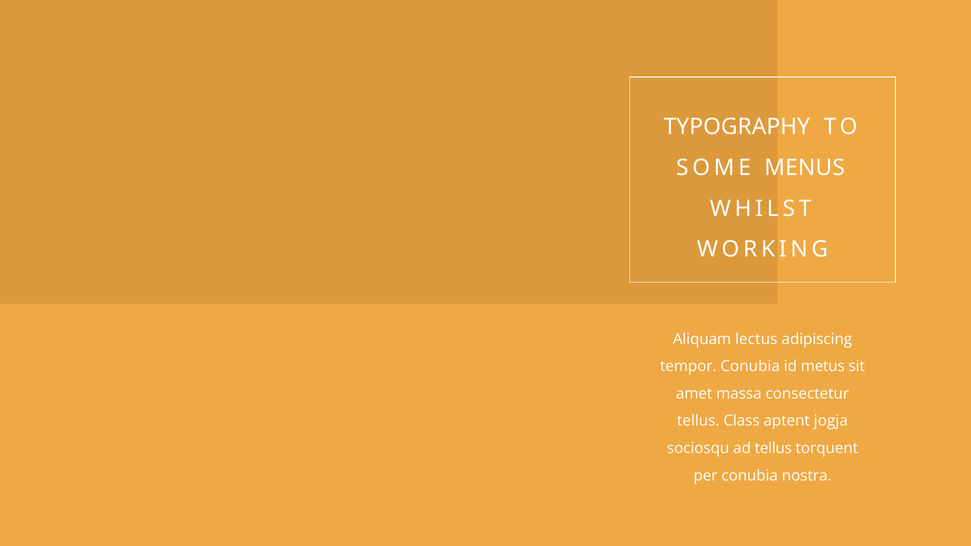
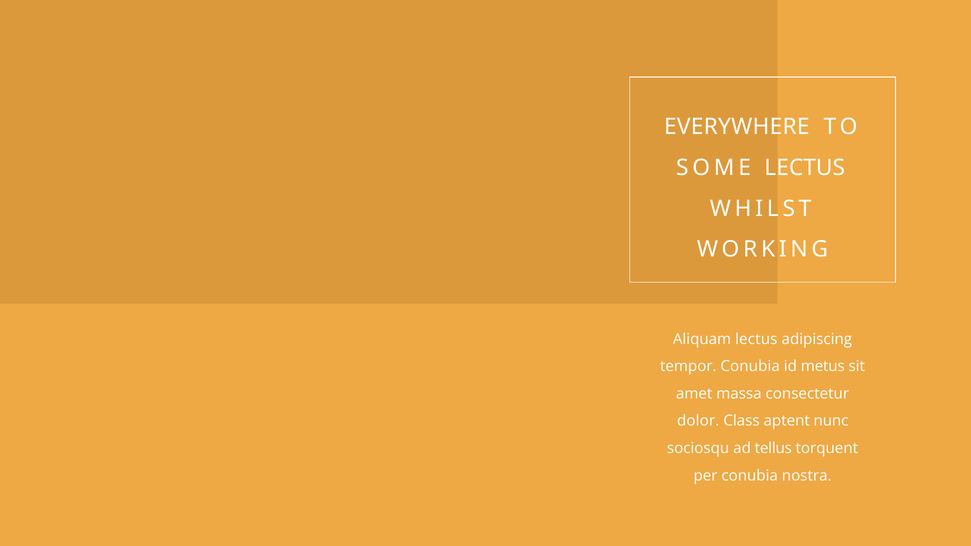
TYPOGRAPHY: TYPOGRAPHY -> EVERYWHERE (737, 127)
SOME MENUS: MENUS -> LECTUS (805, 168)
tellus: tellus -> dolor (698, 421)
jogja: jogja -> nunc (831, 421)
